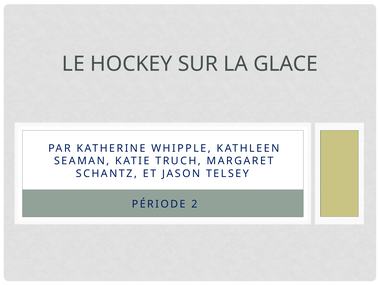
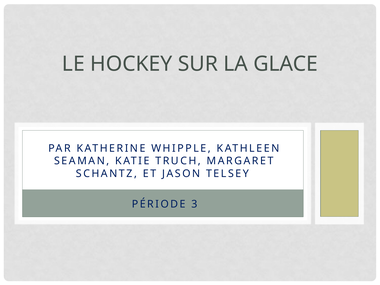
2: 2 -> 3 (194, 204)
